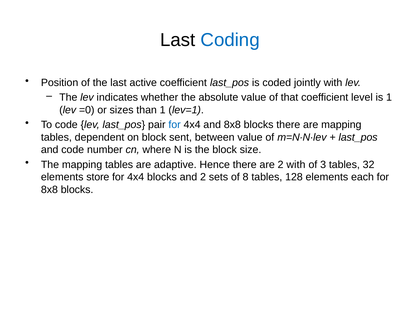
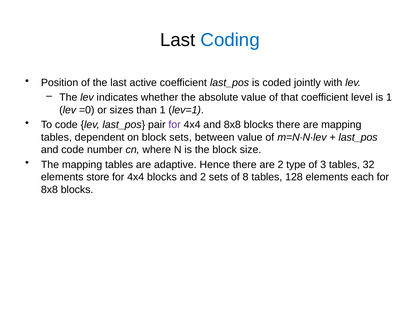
for colour: blue -> purple (175, 125)
block sent: sent -> sets (181, 137)
2 with: with -> type (296, 165)
